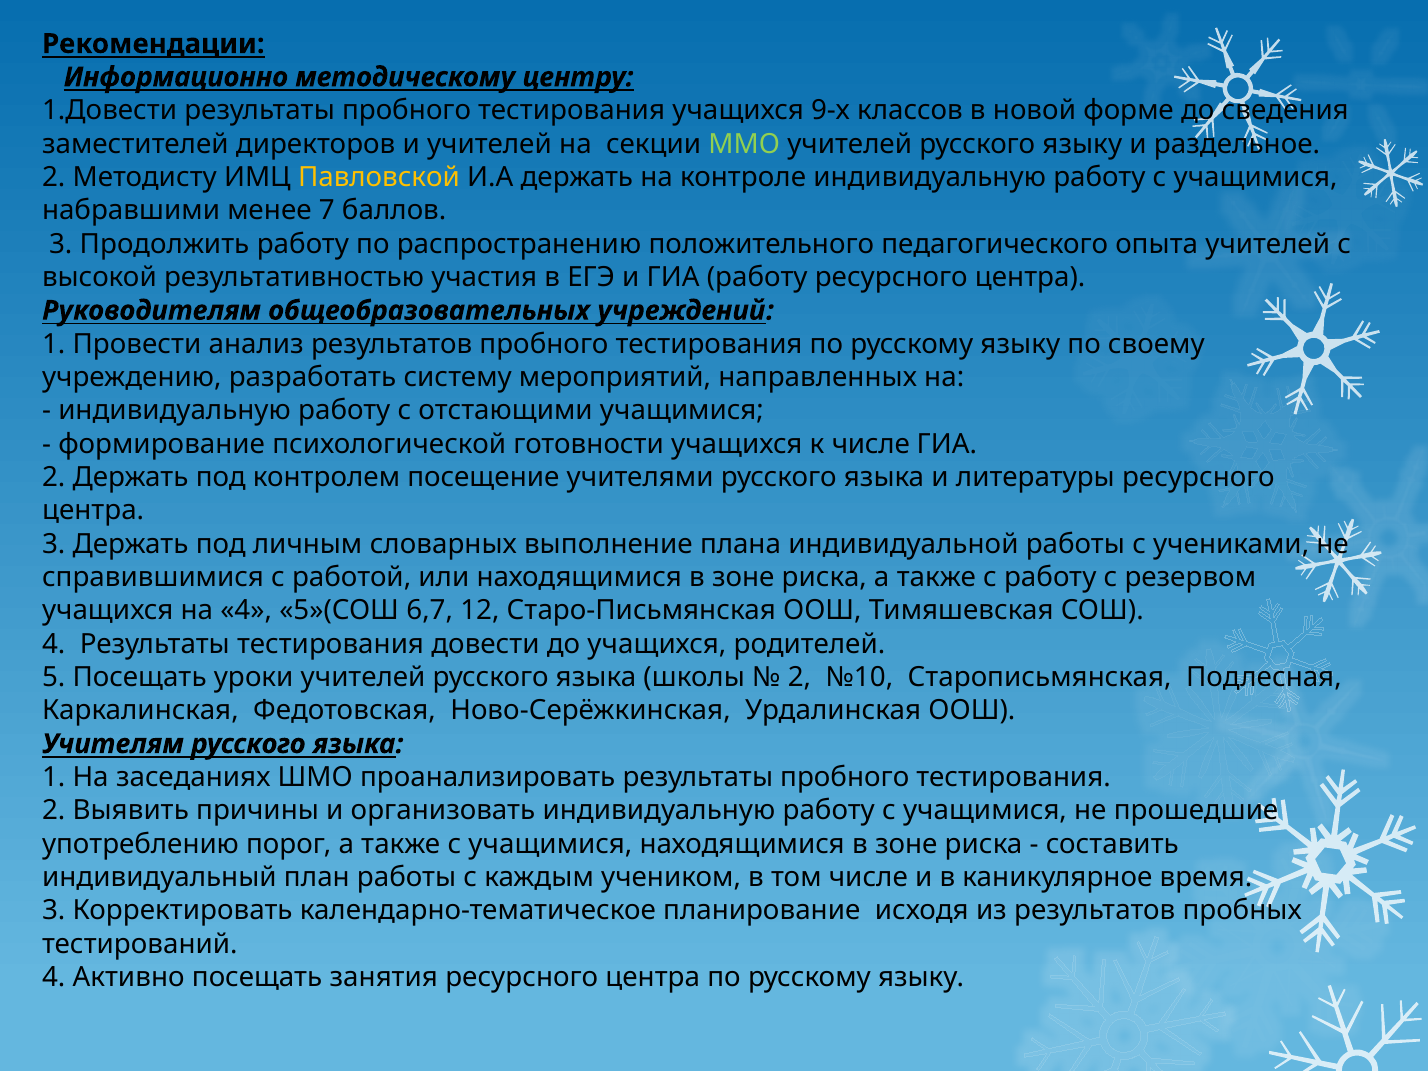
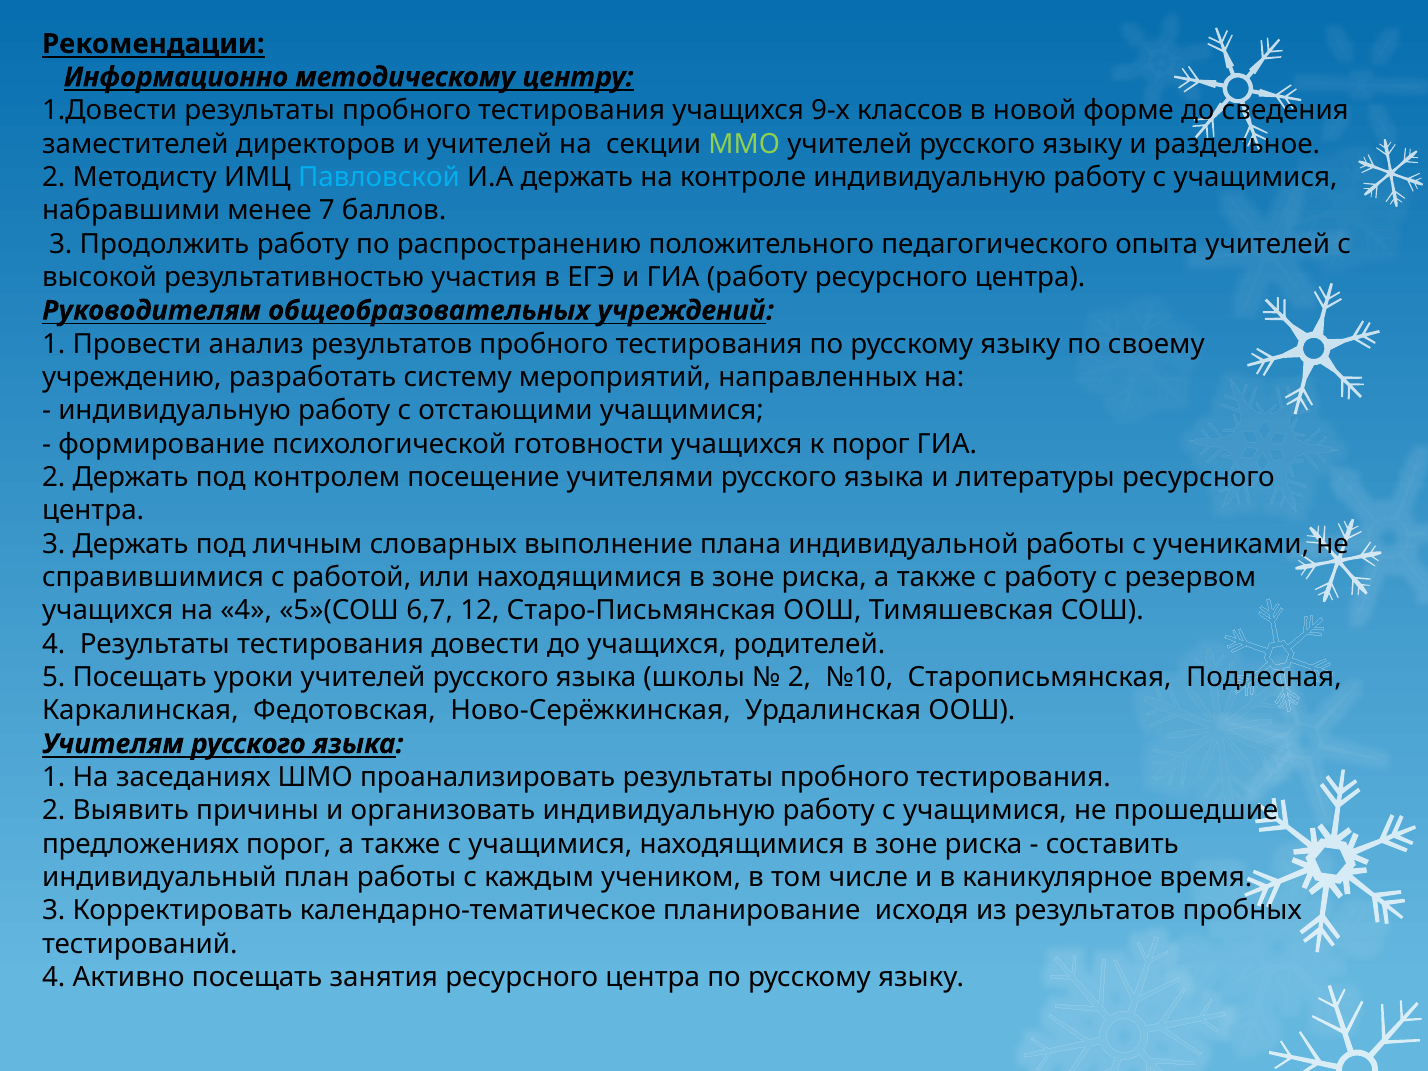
Павловской colour: yellow -> light blue (379, 177)
к числе: числе -> порог (871, 444)
употреблению: употреблению -> предложениях (141, 844)
